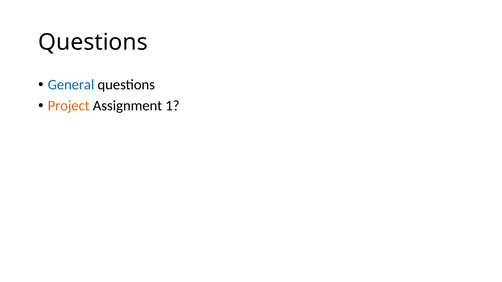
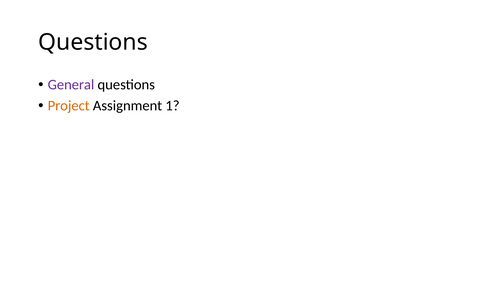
General colour: blue -> purple (71, 85)
